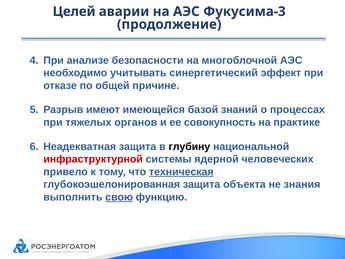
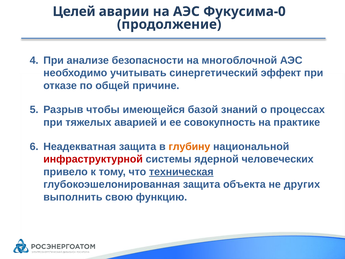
Фукусима-3: Фукусима-3 -> Фукусима-0 (244, 12)
имеют: имеют -> чтобы (103, 110)
органов: органов -> аварией (136, 122)
глубину colour: black -> orange (189, 146)
знания: знания -> других (302, 184)
свою underline: present -> none (119, 197)
